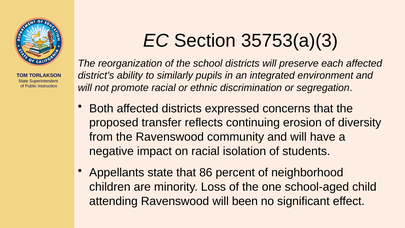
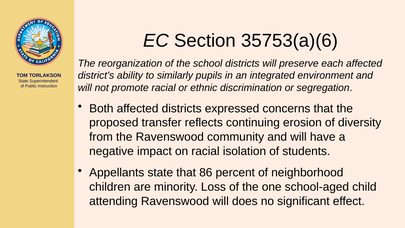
35753(a)(3: 35753(a)(3 -> 35753(a)(6 (290, 41)
been: been -> does (245, 201)
